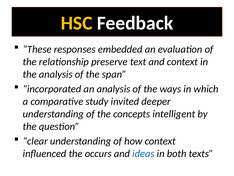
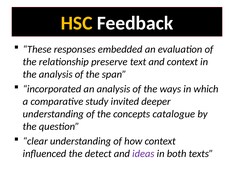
intelligent: intelligent -> catalogue (174, 114)
occurs: occurs -> detect (98, 153)
ideas colour: blue -> purple (143, 153)
